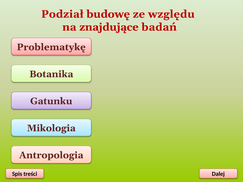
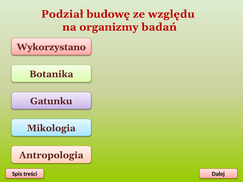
znajdujące: znajdujące -> organizmy (109, 27)
Problematykę: Problematykę -> Wykorzystano (51, 47)
